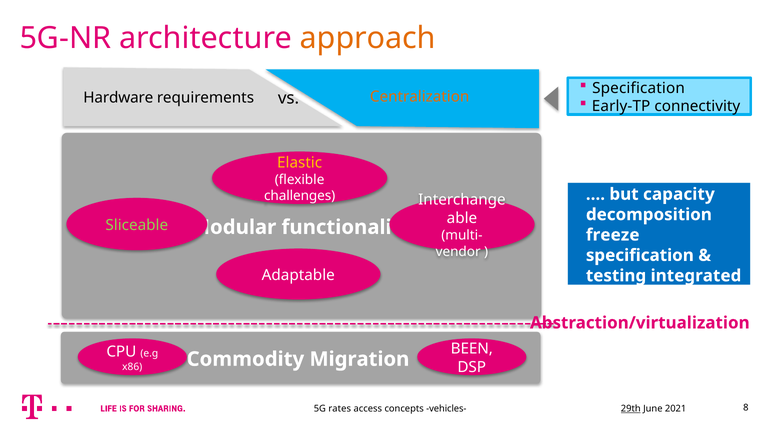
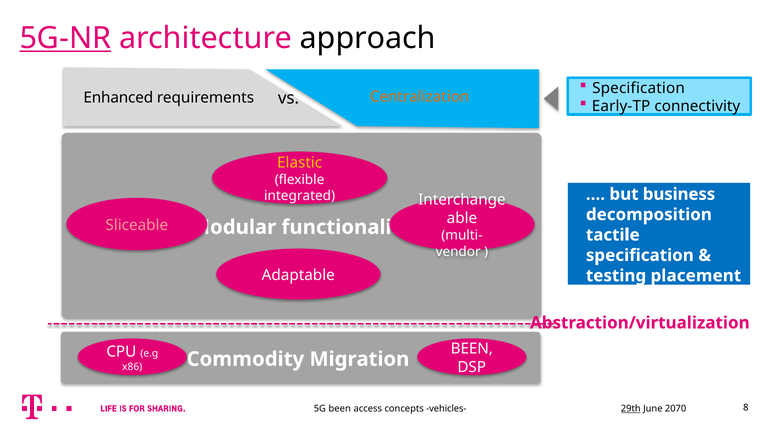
5G-NR underline: none -> present (65, 38)
approach colour: orange -> black (368, 38)
Hardware: Hardware -> Enhanced (118, 98)
capacity: capacity -> business (679, 194)
challenges: challenges -> integrated (300, 196)
Sliceable colour: light green -> pink (137, 225)
freeze: freeze -> tactile (613, 235)
integrated: integrated -> placement (696, 276)
5G rates: rates -> been (340, 409)
2021: 2021 -> 2070 (676, 409)
